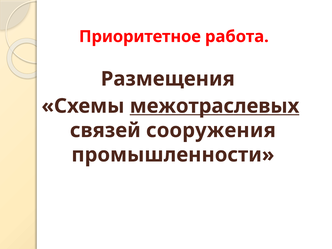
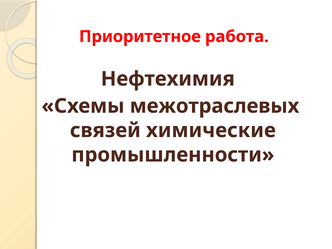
Размещения: Размещения -> Нефтехимия (168, 79)
межотраслевых underline: present -> none (215, 106)
сооружения: сооружения -> химические (211, 130)
